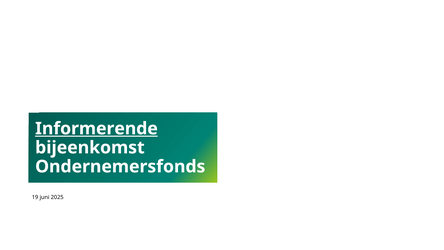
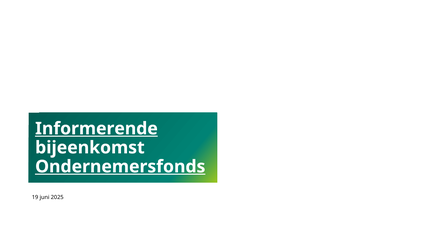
Ondernemersfonds underline: none -> present (120, 166)
